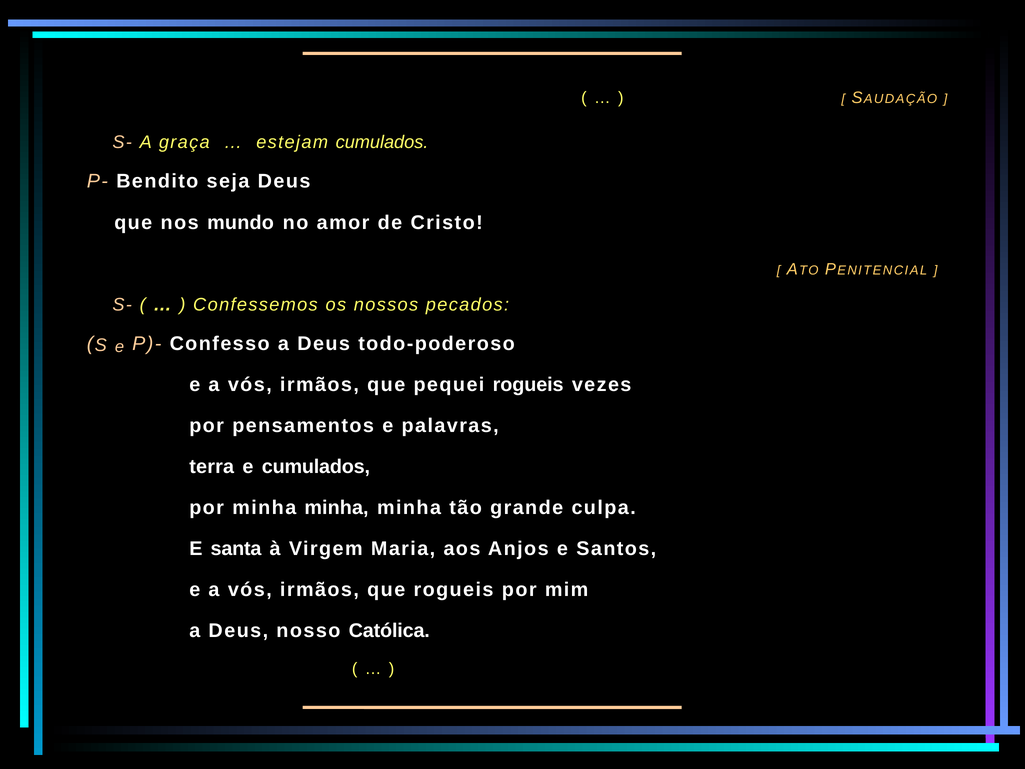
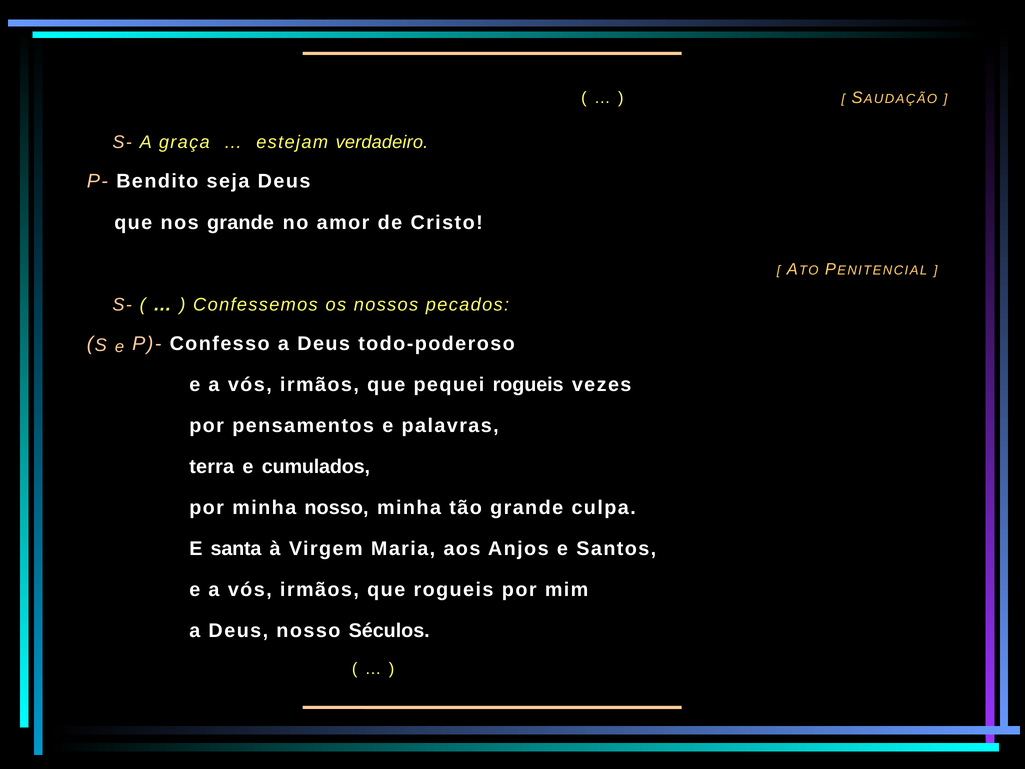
estejam cumulados: cumulados -> verdadeiro (382, 142)
nos mundo: mundo -> grande (241, 222)
por minha minha: minha -> nosso (337, 508)
Católica: Católica -> Séculos (389, 631)
